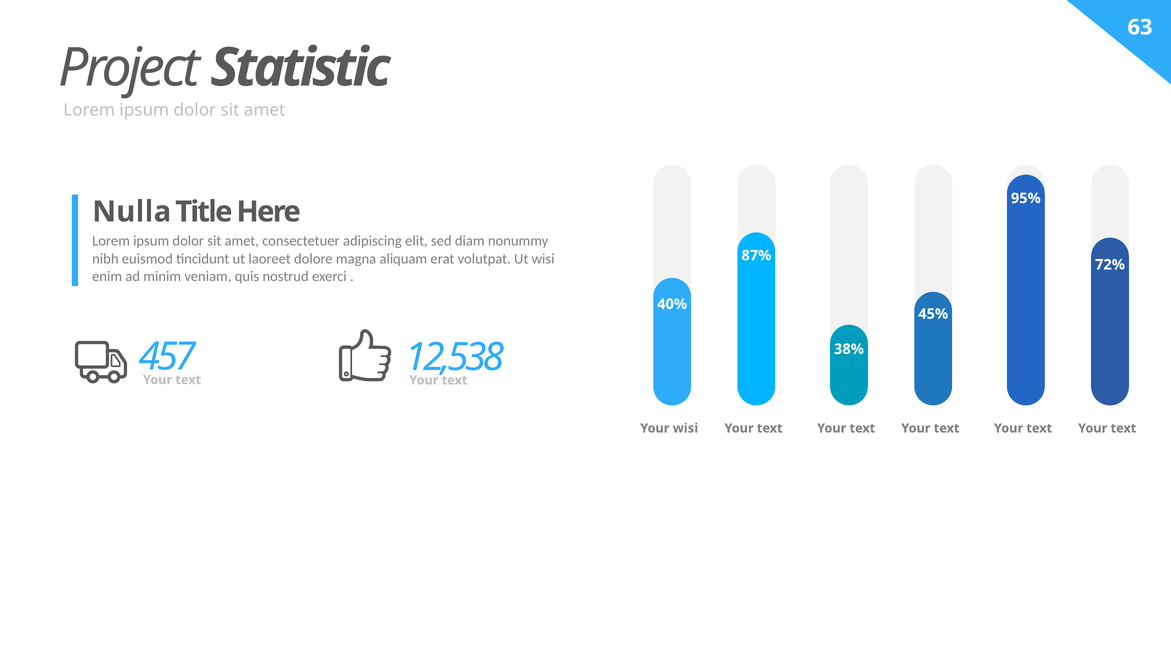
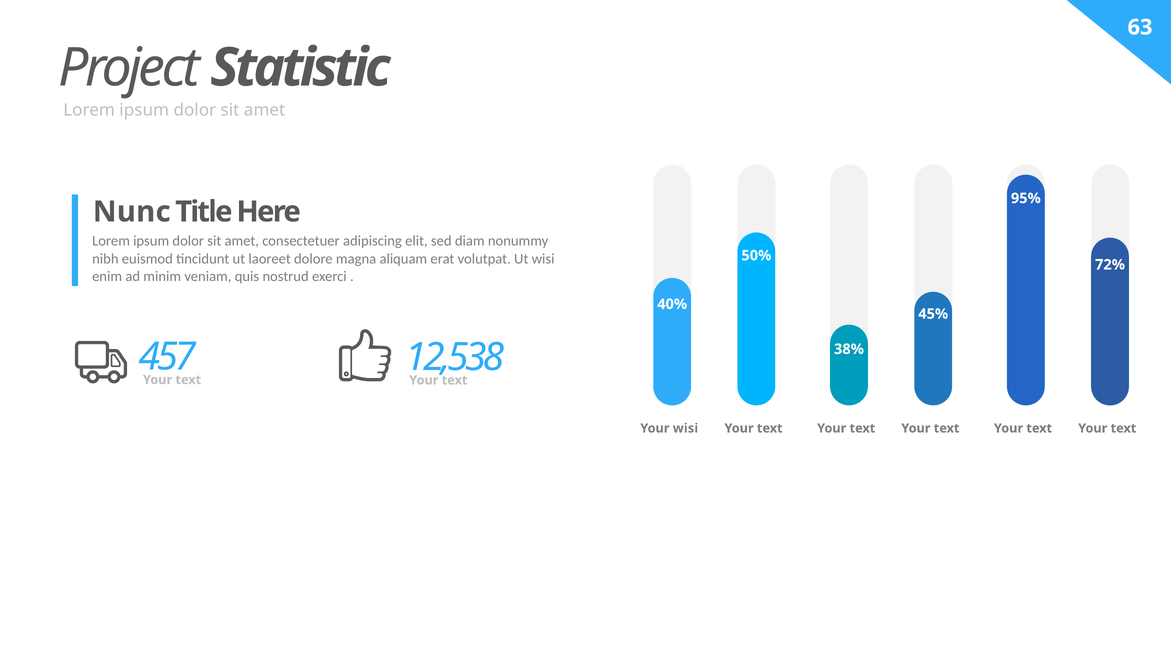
Nulla: Nulla -> Nunc (132, 212)
87%: 87% -> 50% (756, 255)
